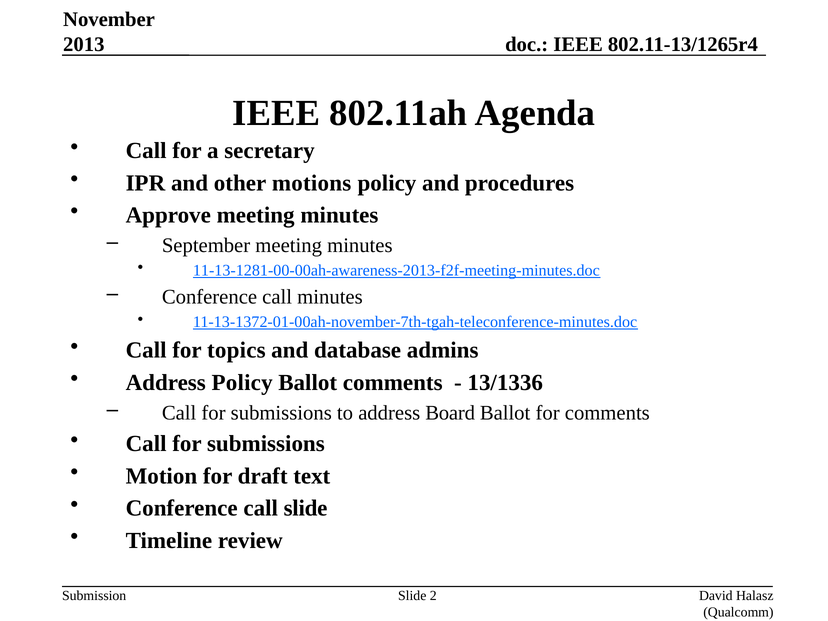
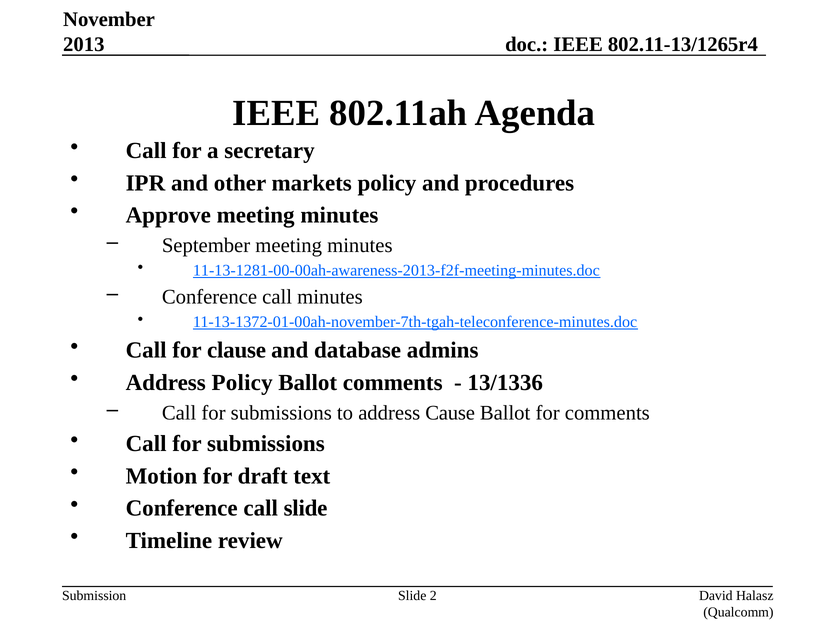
motions: motions -> markets (312, 183)
topics: topics -> clause (237, 350)
Board: Board -> Cause (450, 413)
